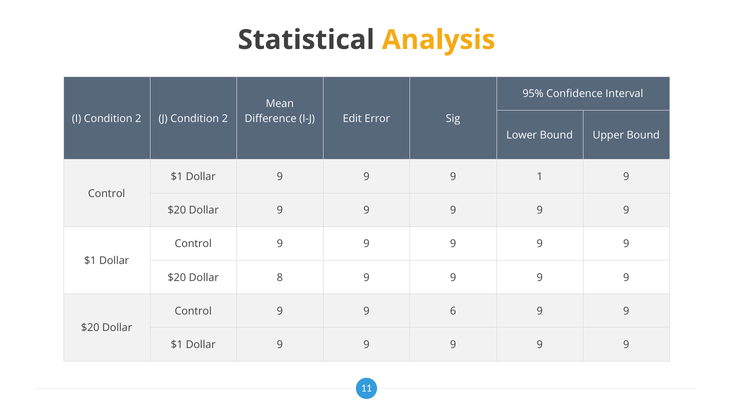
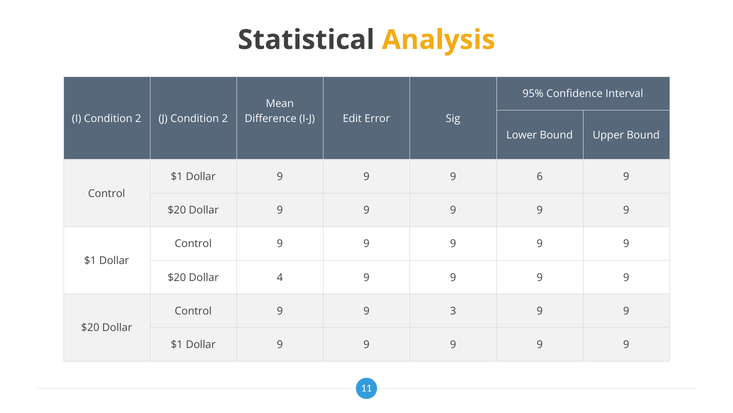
1: 1 -> 6 (540, 176)
8: 8 -> 4 (280, 277)
6: 6 -> 3 (453, 311)
